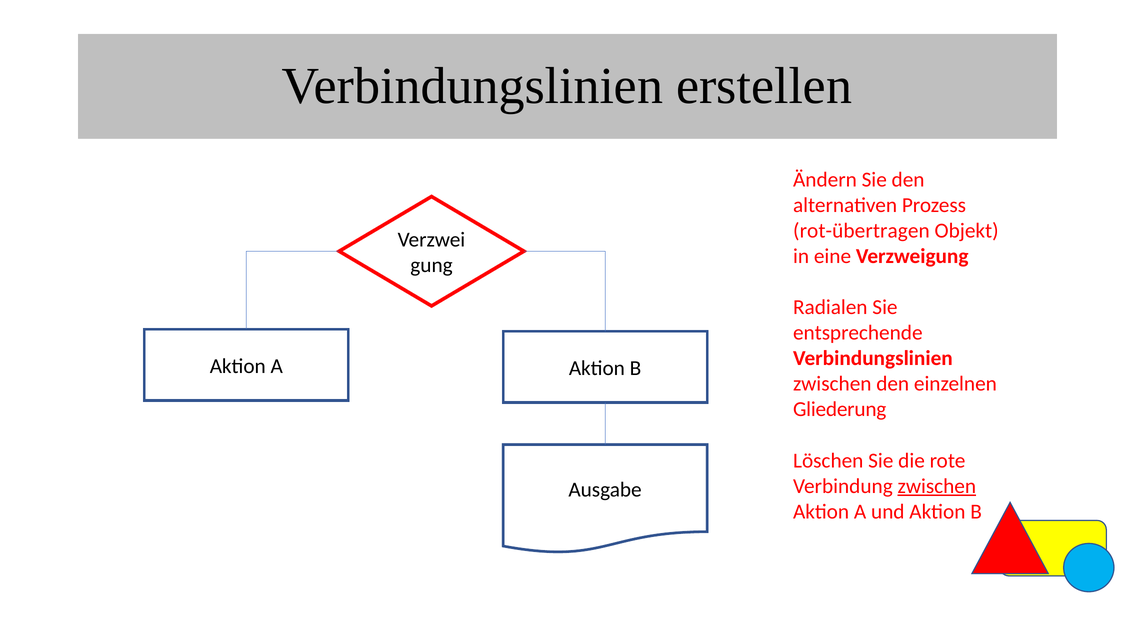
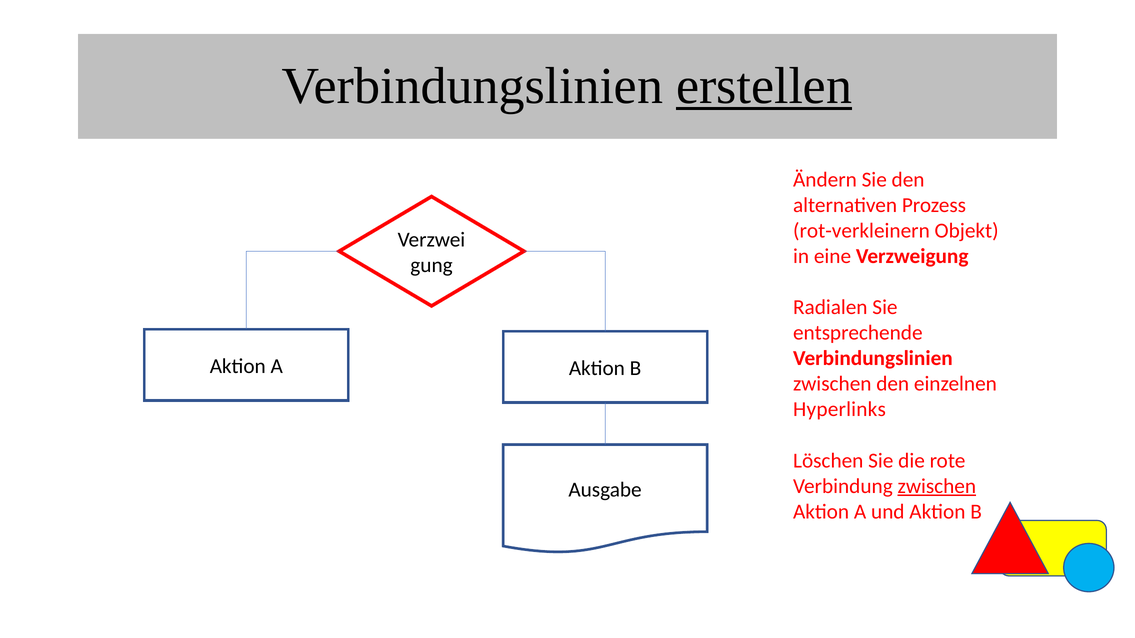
erstellen underline: none -> present (764, 86)
rot-übertragen: rot-übertragen -> rot-verkleinern (861, 231)
Gliederung: Gliederung -> Hyperlinks (839, 410)
